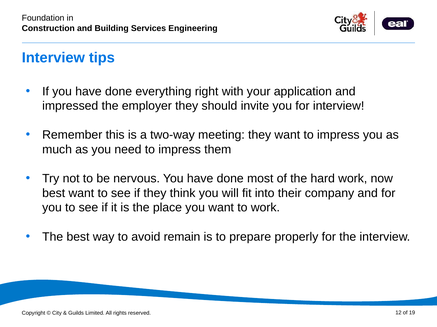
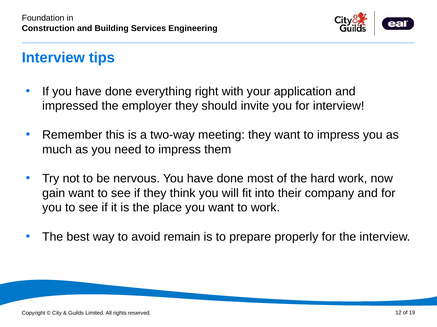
best: best -> gain (54, 194)
